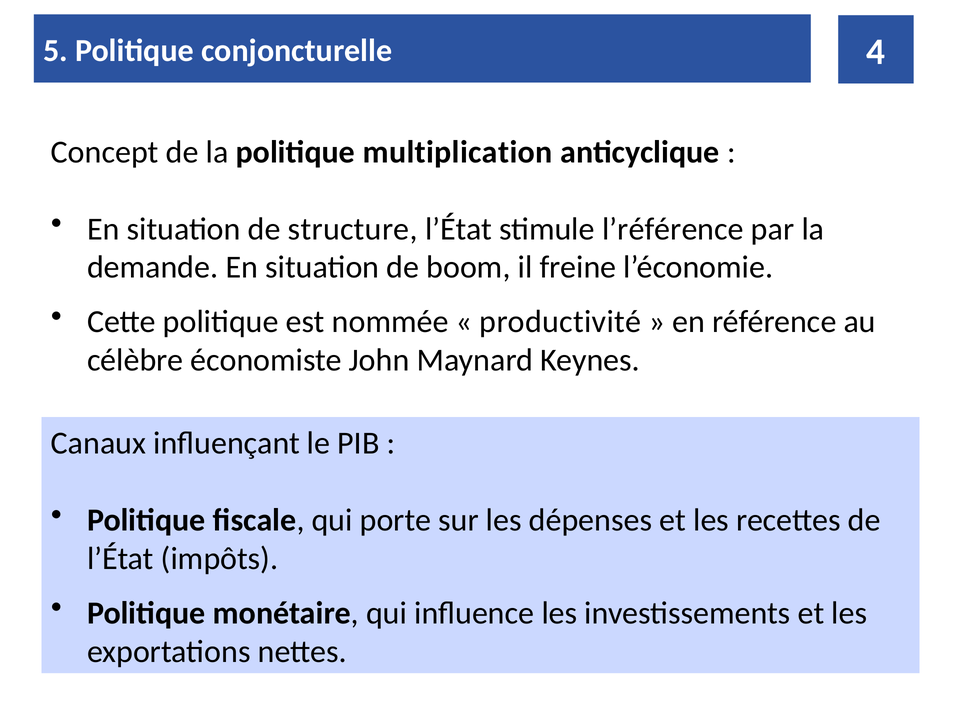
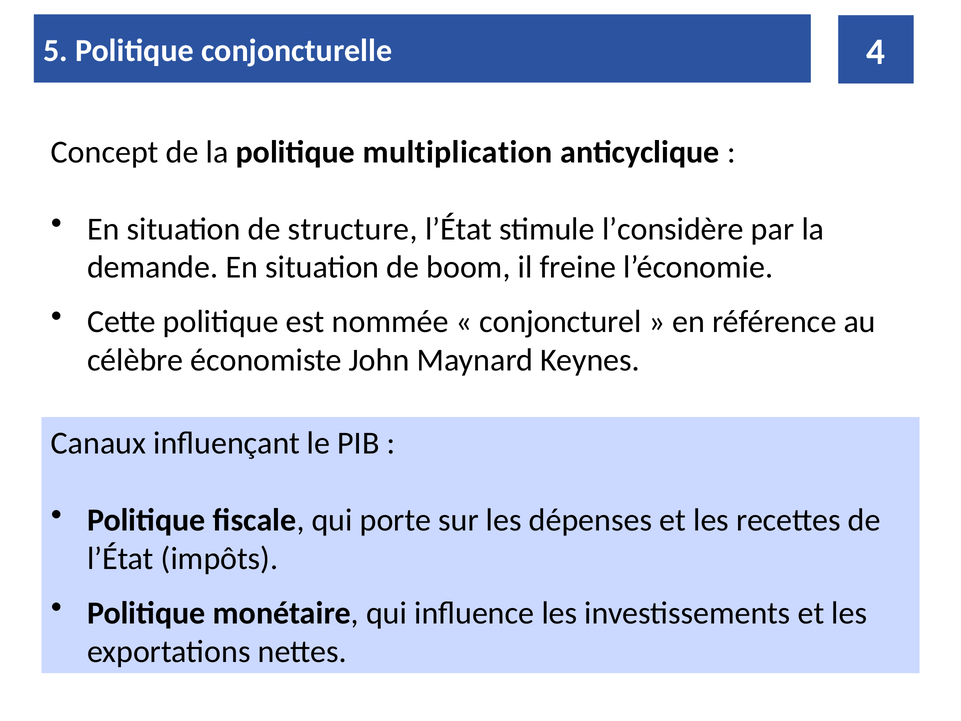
l’référence: l’référence -> l’considère (673, 229)
productivité: productivité -> conjoncturel (560, 322)
